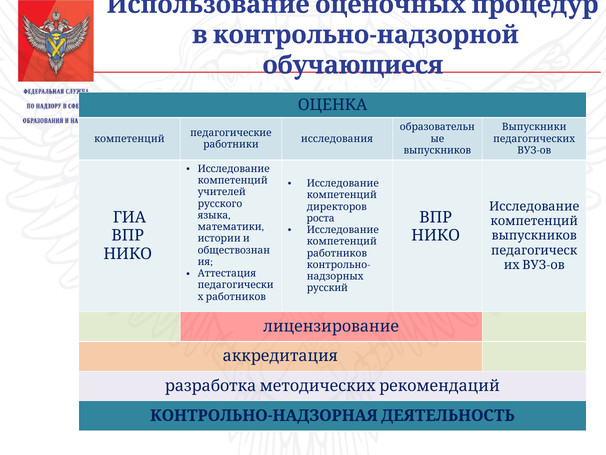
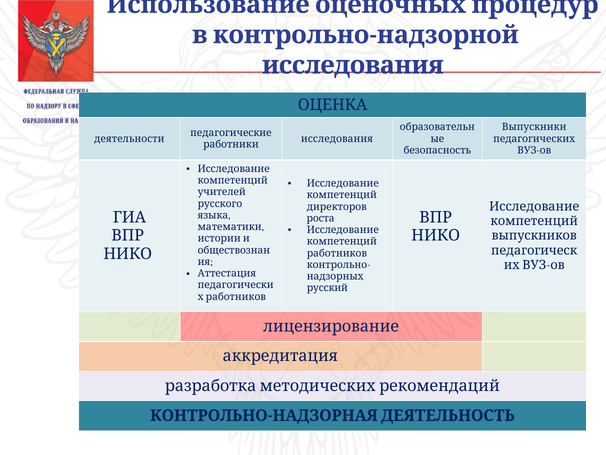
обучающиеся: обучающиеся -> исследования (353, 65)
компетенций: компетенций -> деятельности (129, 139)
выпускников: выпускников -> безопасность (437, 150)
